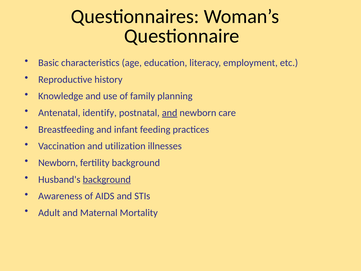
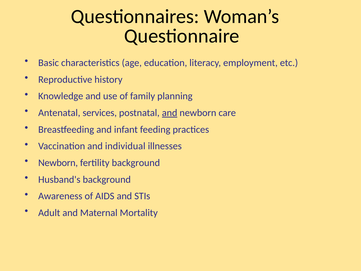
identify: identify -> services (100, 113)
utilization: utilization -> individual (125, 146)
background underline: present -> none (107, 179)
